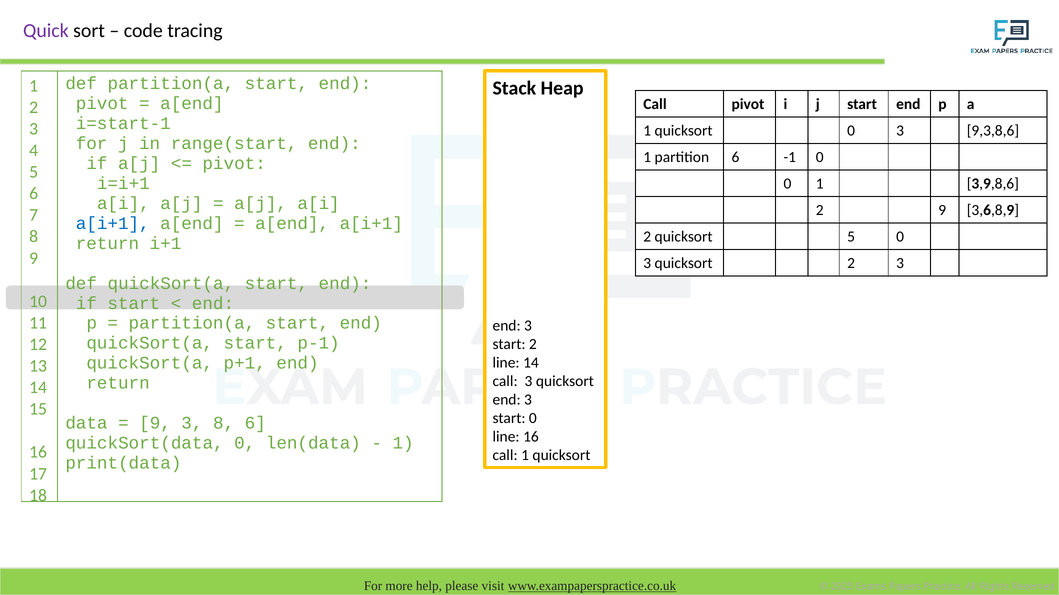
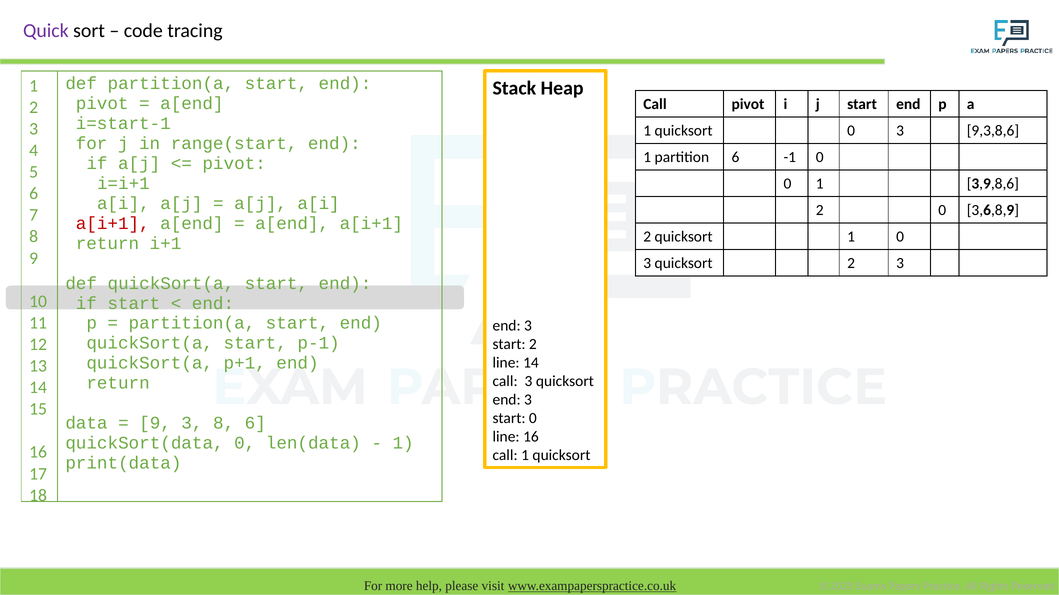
2 9: 9 -> 0 (942, 210)
a[i+1 colour: blue -> red (113, 224)
quicksort 5: 5 -> 1 (851, 237)
